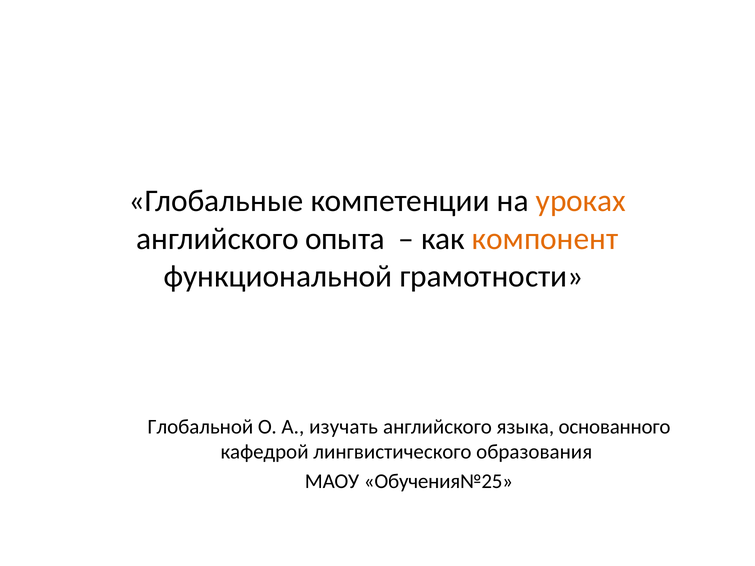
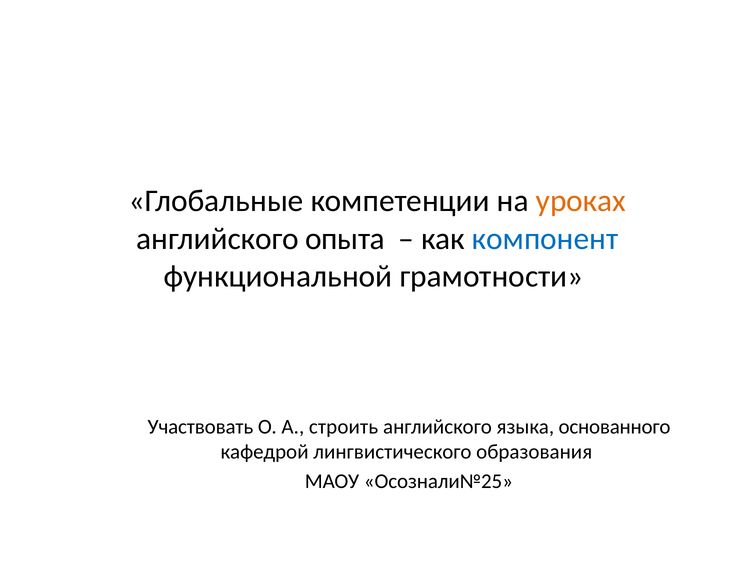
компонент colour: orange -> blue (545, 239)
Глобальной: Глобальной -> Участвовать (200, 427)
изучать: изучать -> строить (344, 427)
Обучения№25: Обучения№25 -> Осознали№25 (438, 482)
